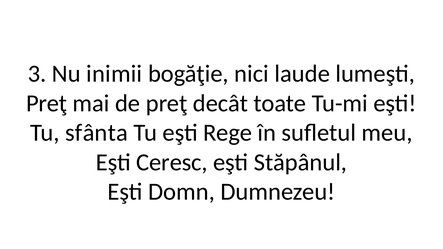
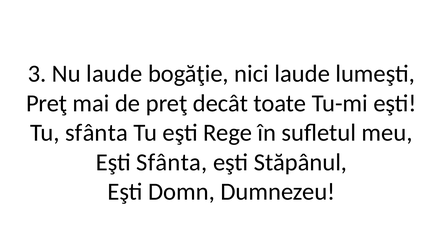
Nu inimii: inimii -> laude (114, 74)
Eşti Ceresc: Ceresc -> Sfânta (172, 162)
